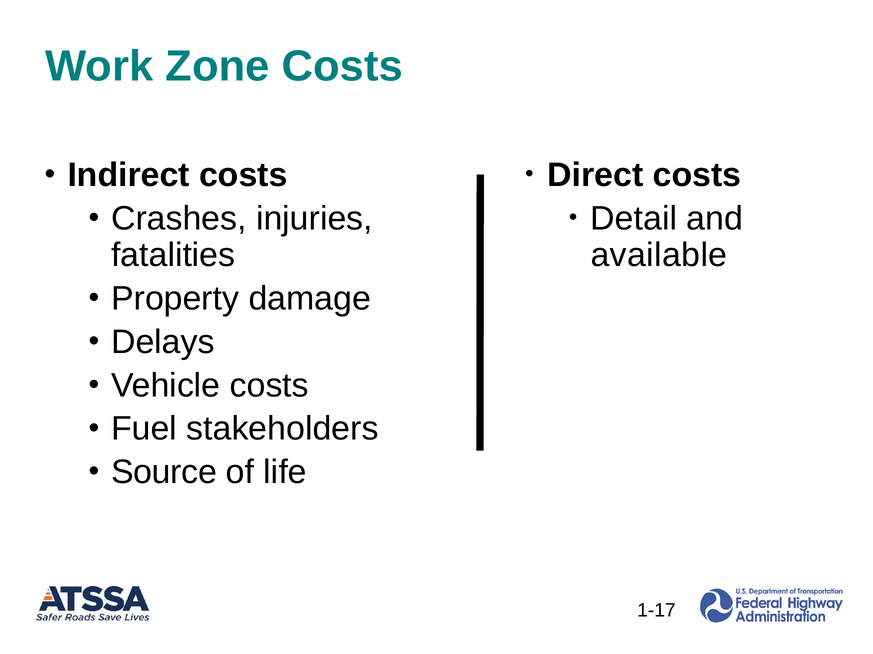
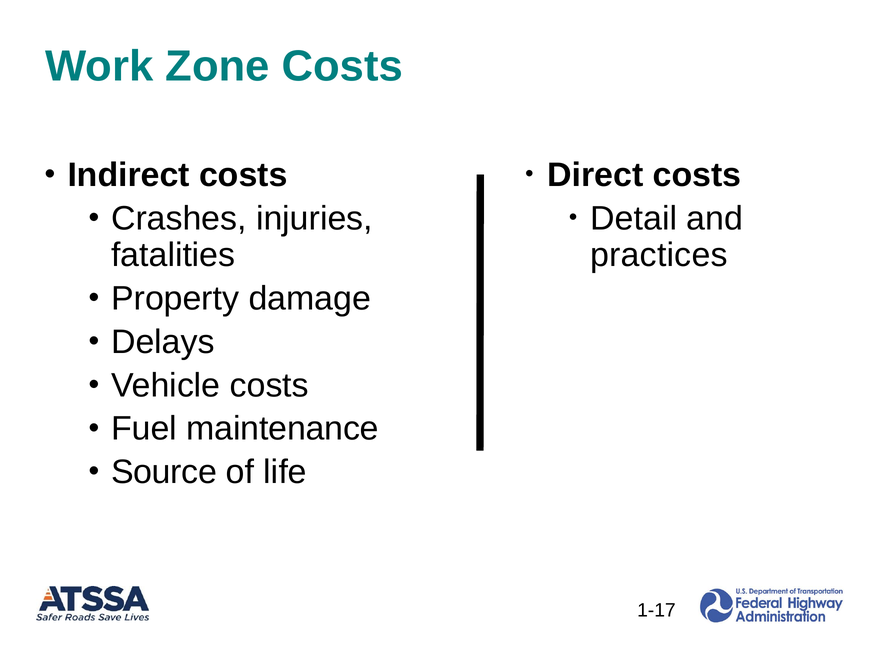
available: available -> practices (659, 255)
stakeholders: stakeholders -> maintenance (283, 429)
